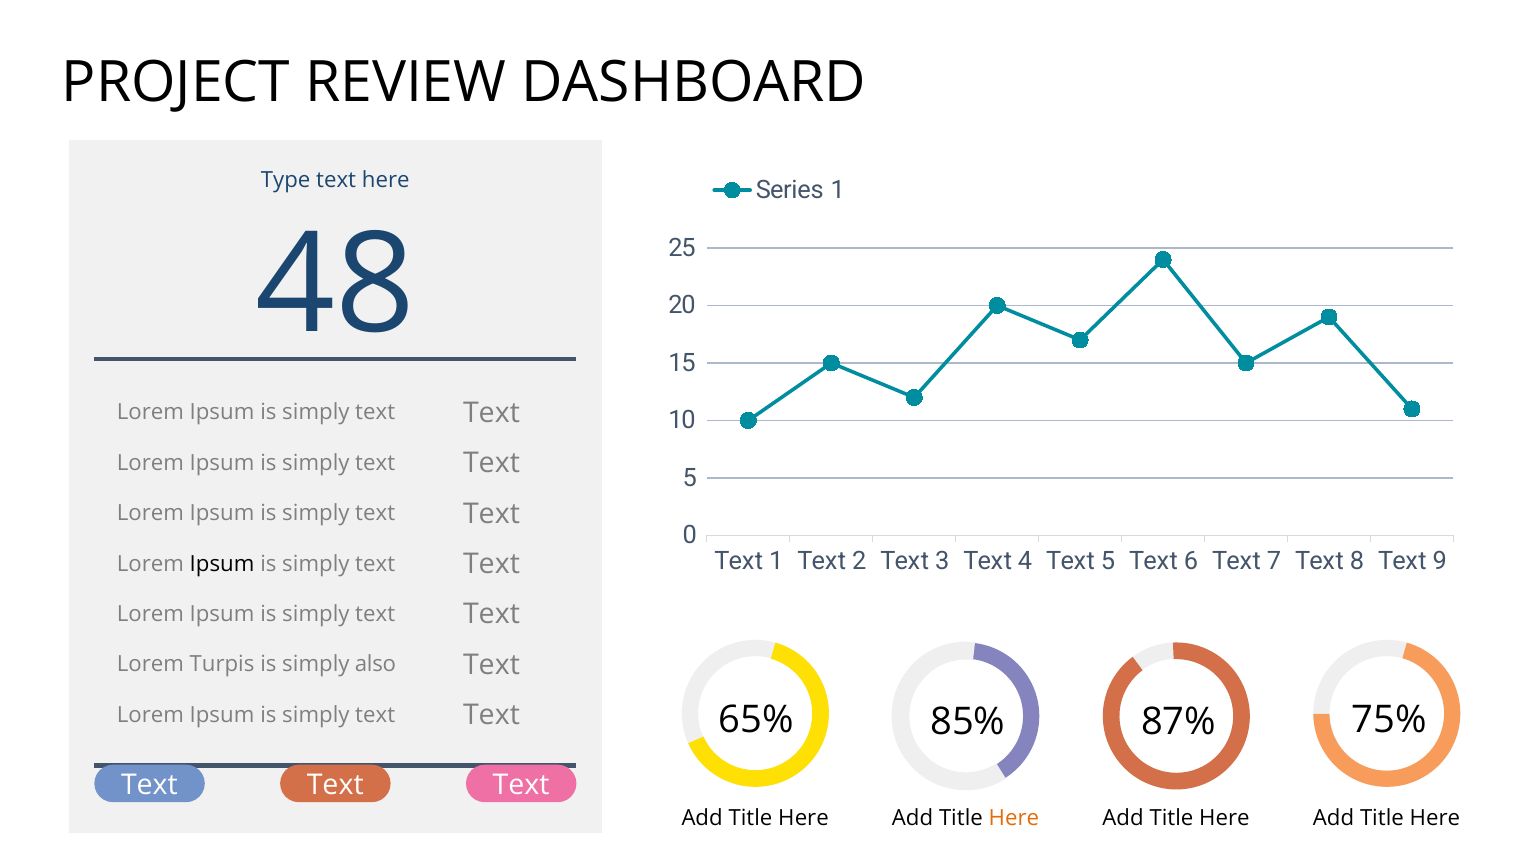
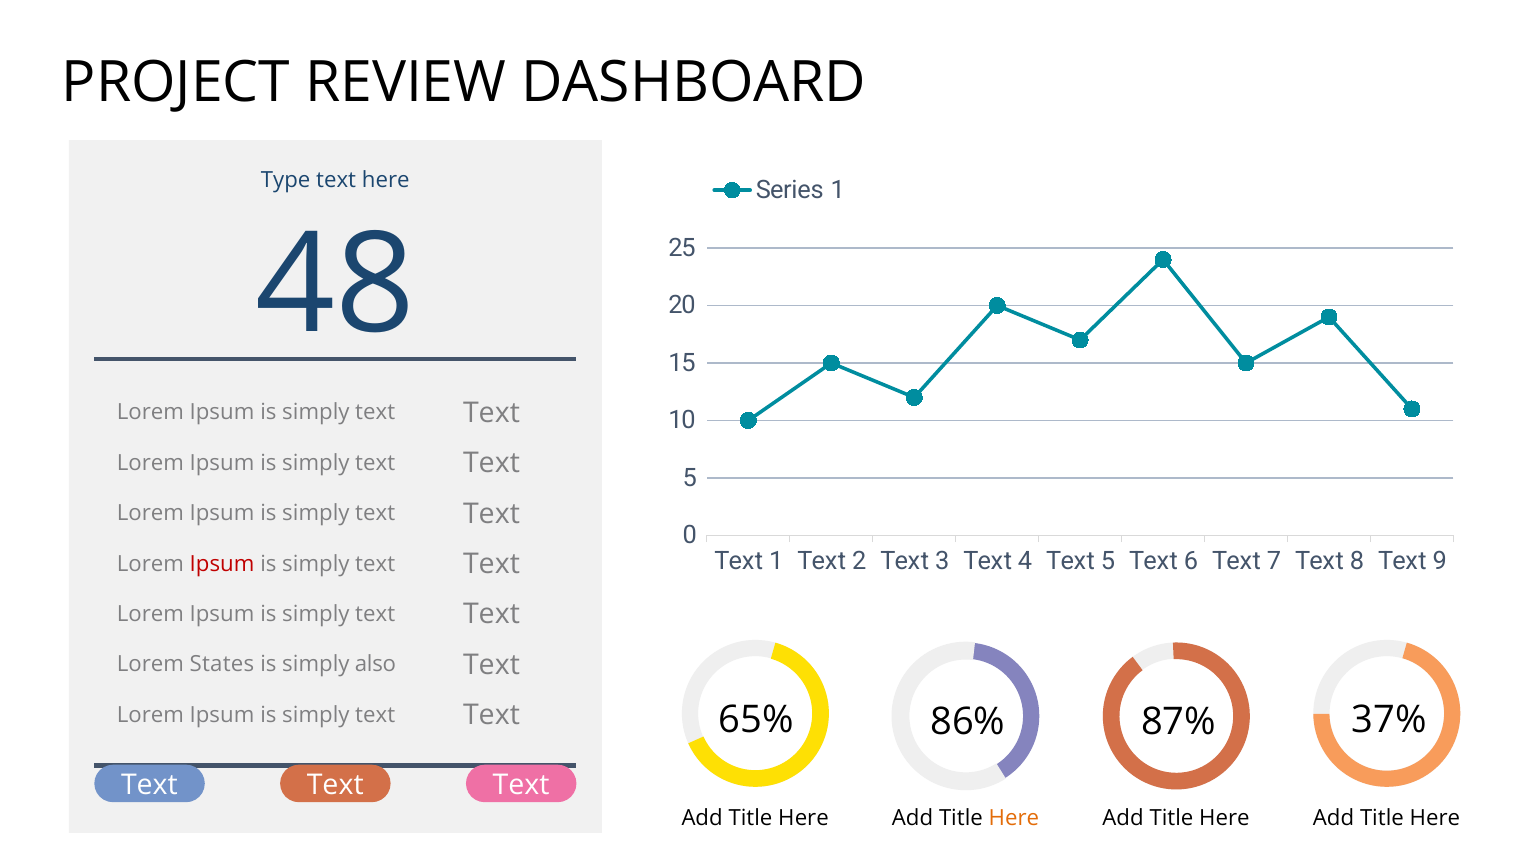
Ipsum colour: black -> red (222, 564)
Turpis: Turpis -> States (222, 665)
75%: 75% -> 37% (1389, 720)
85%: 85% -> 86% (968, 722)
